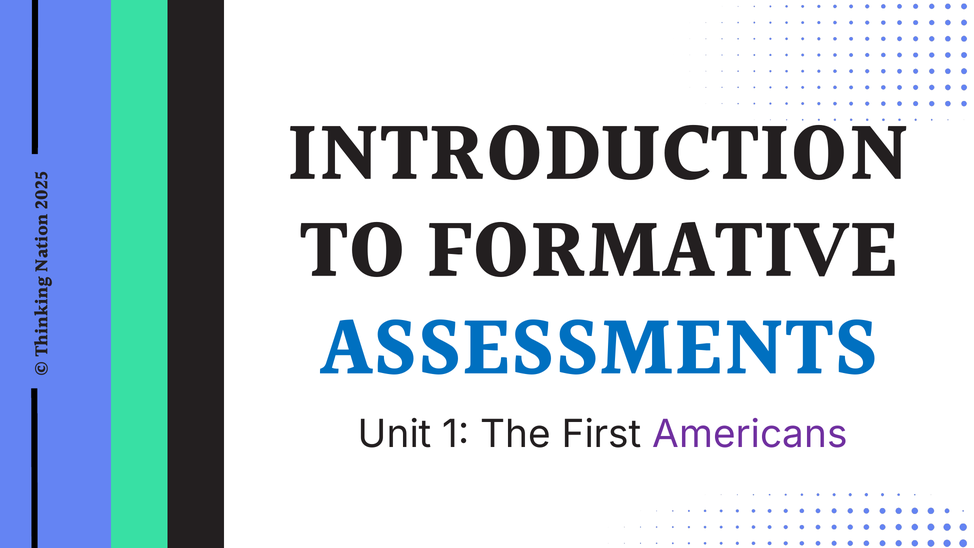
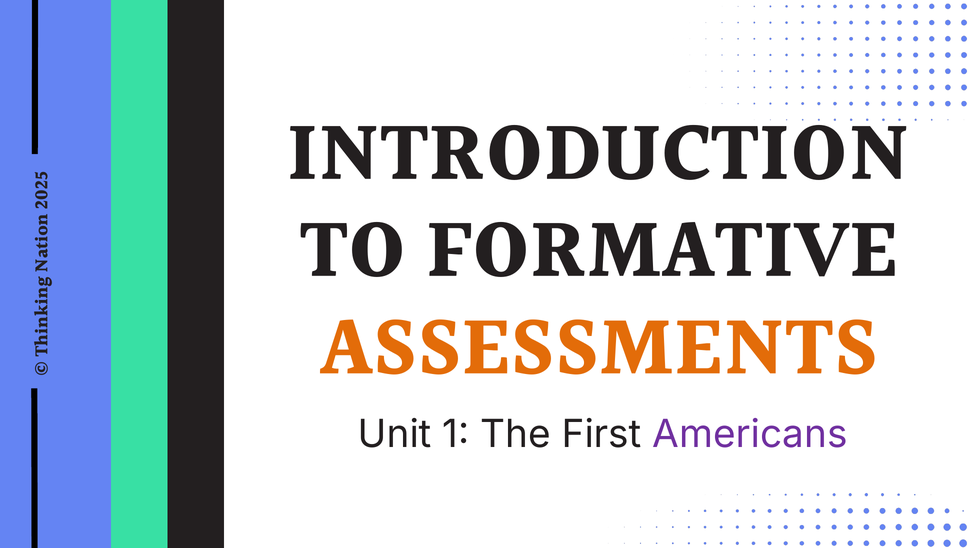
ASSESSMENTS colour: blue -> orange (599, 351)
